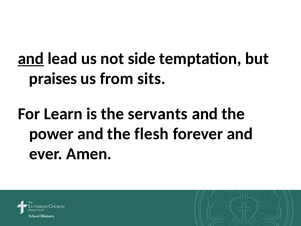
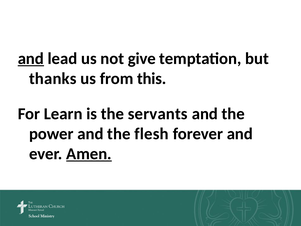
side: side -> give (142, 58)
praises: praises -> thanks (53, 79)
sits: sits -> this (152, 79)
Amen underline: none -> present (89, 154)
